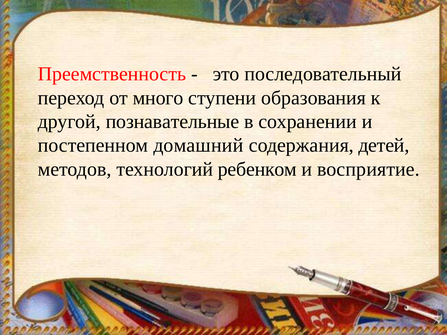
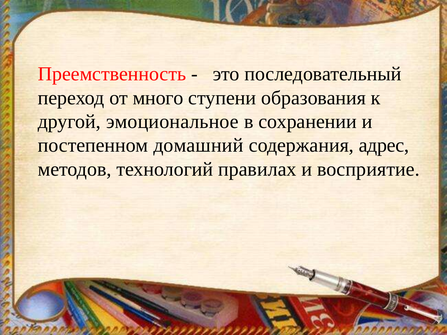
познавательные: познавательные -> эмоциональное (172, 122)
детей: детей -> адрес (384, 146)
ребенком: ребенком -> правилах (257, 169)
